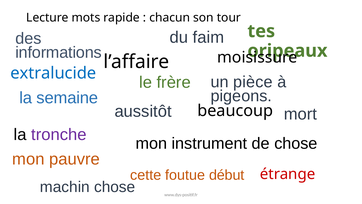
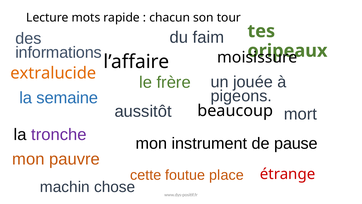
extralucide colour: blue -> orange (53, 73)
pièce: pièce -> jouée (253, 82)
de chose: chose -> pause (296, 143)
début: début -> place (227, 175)
